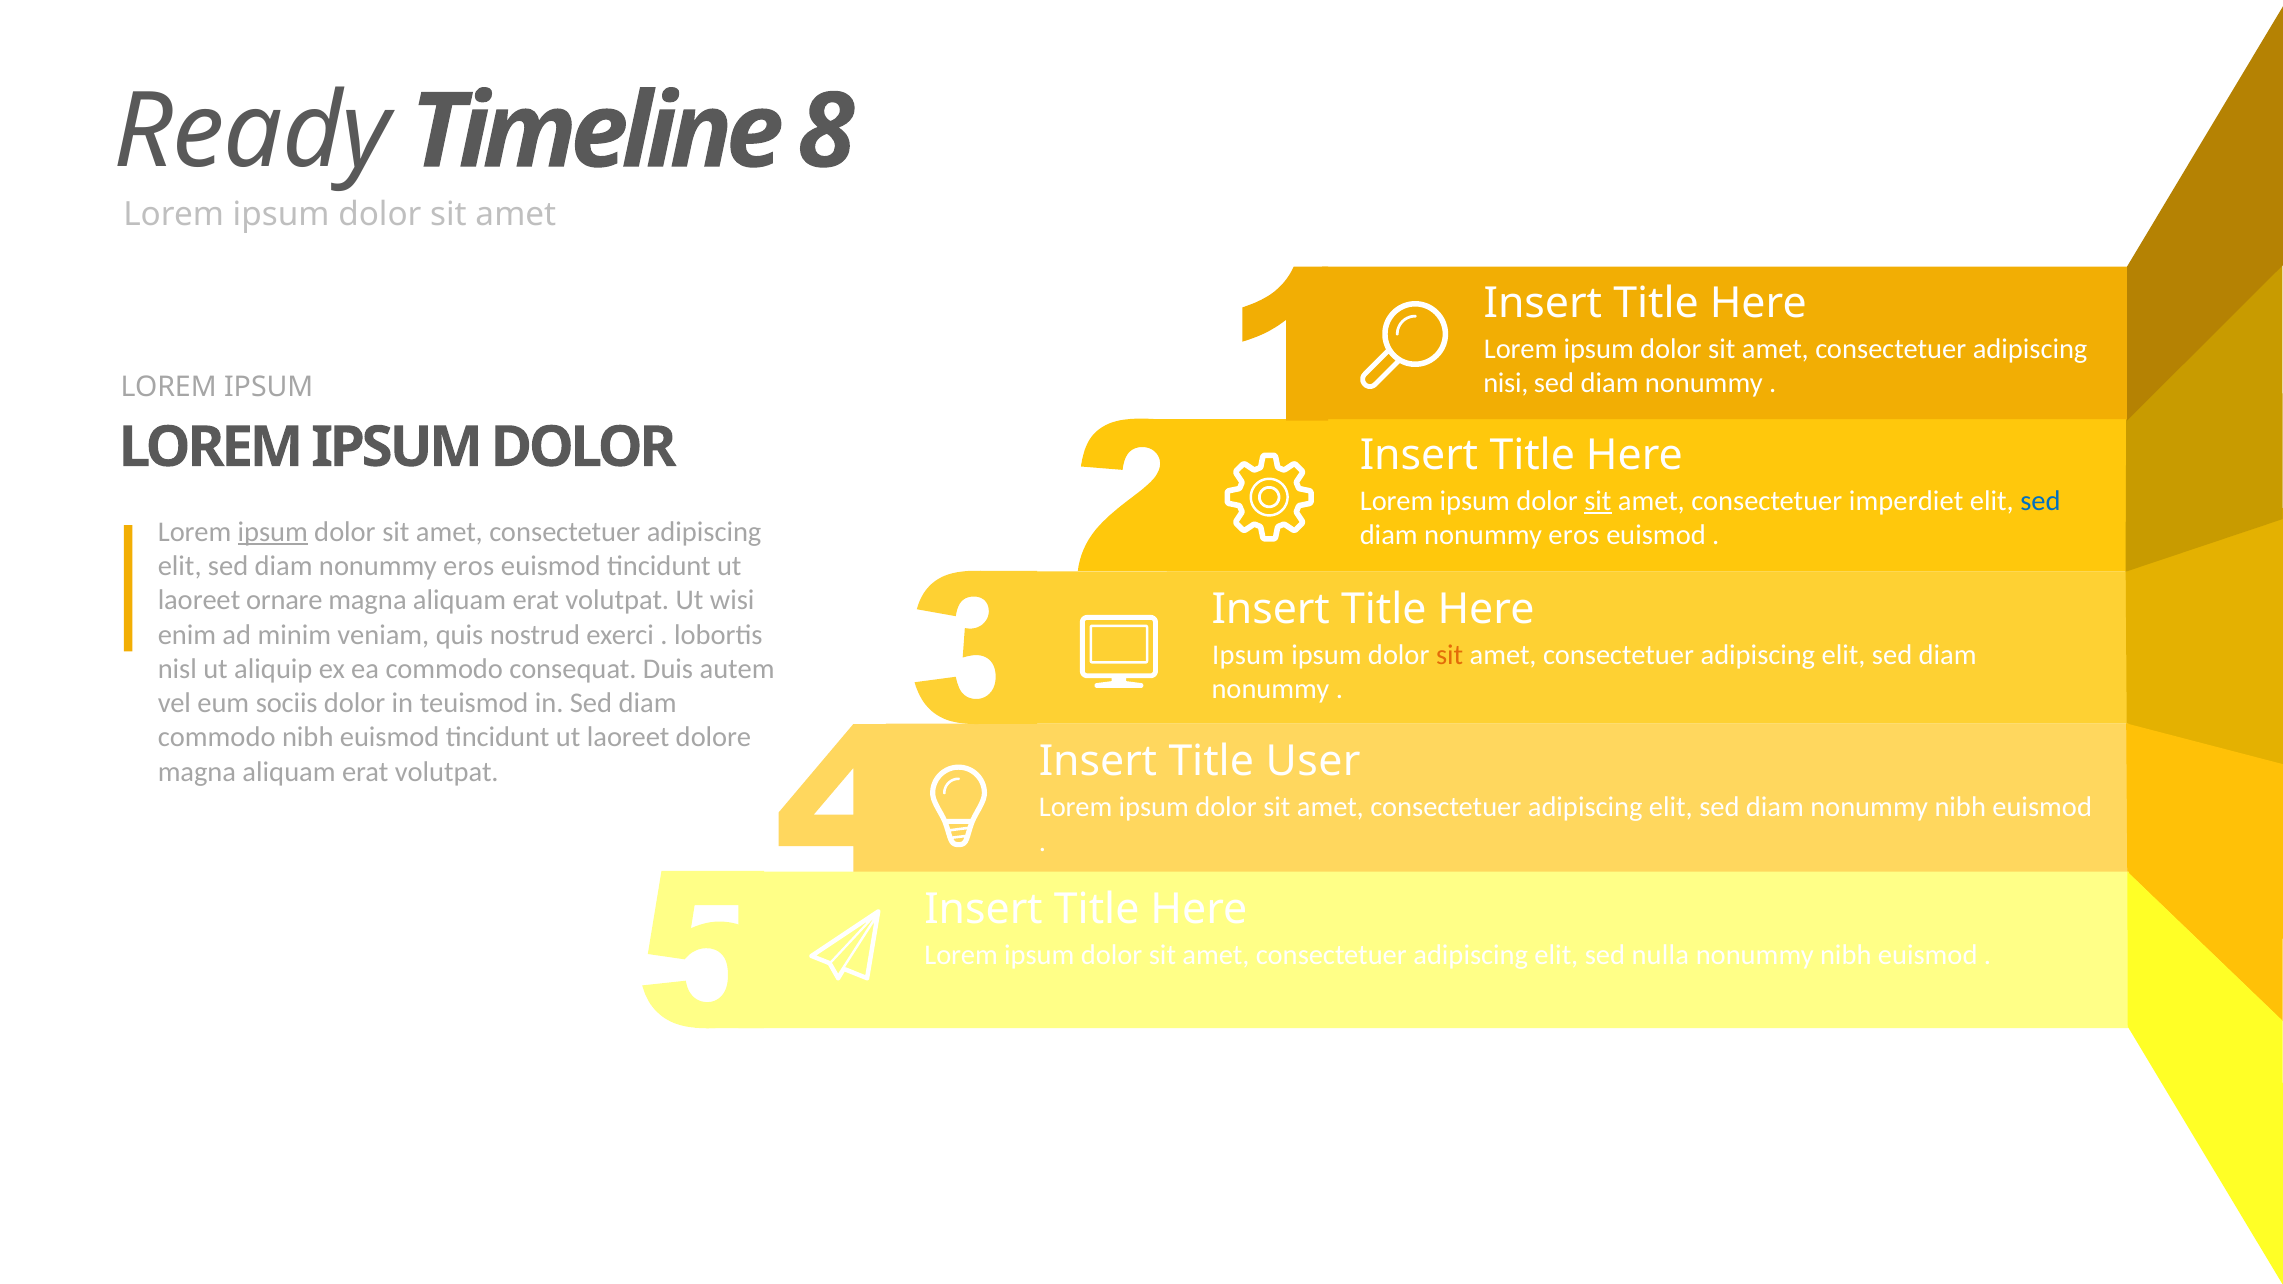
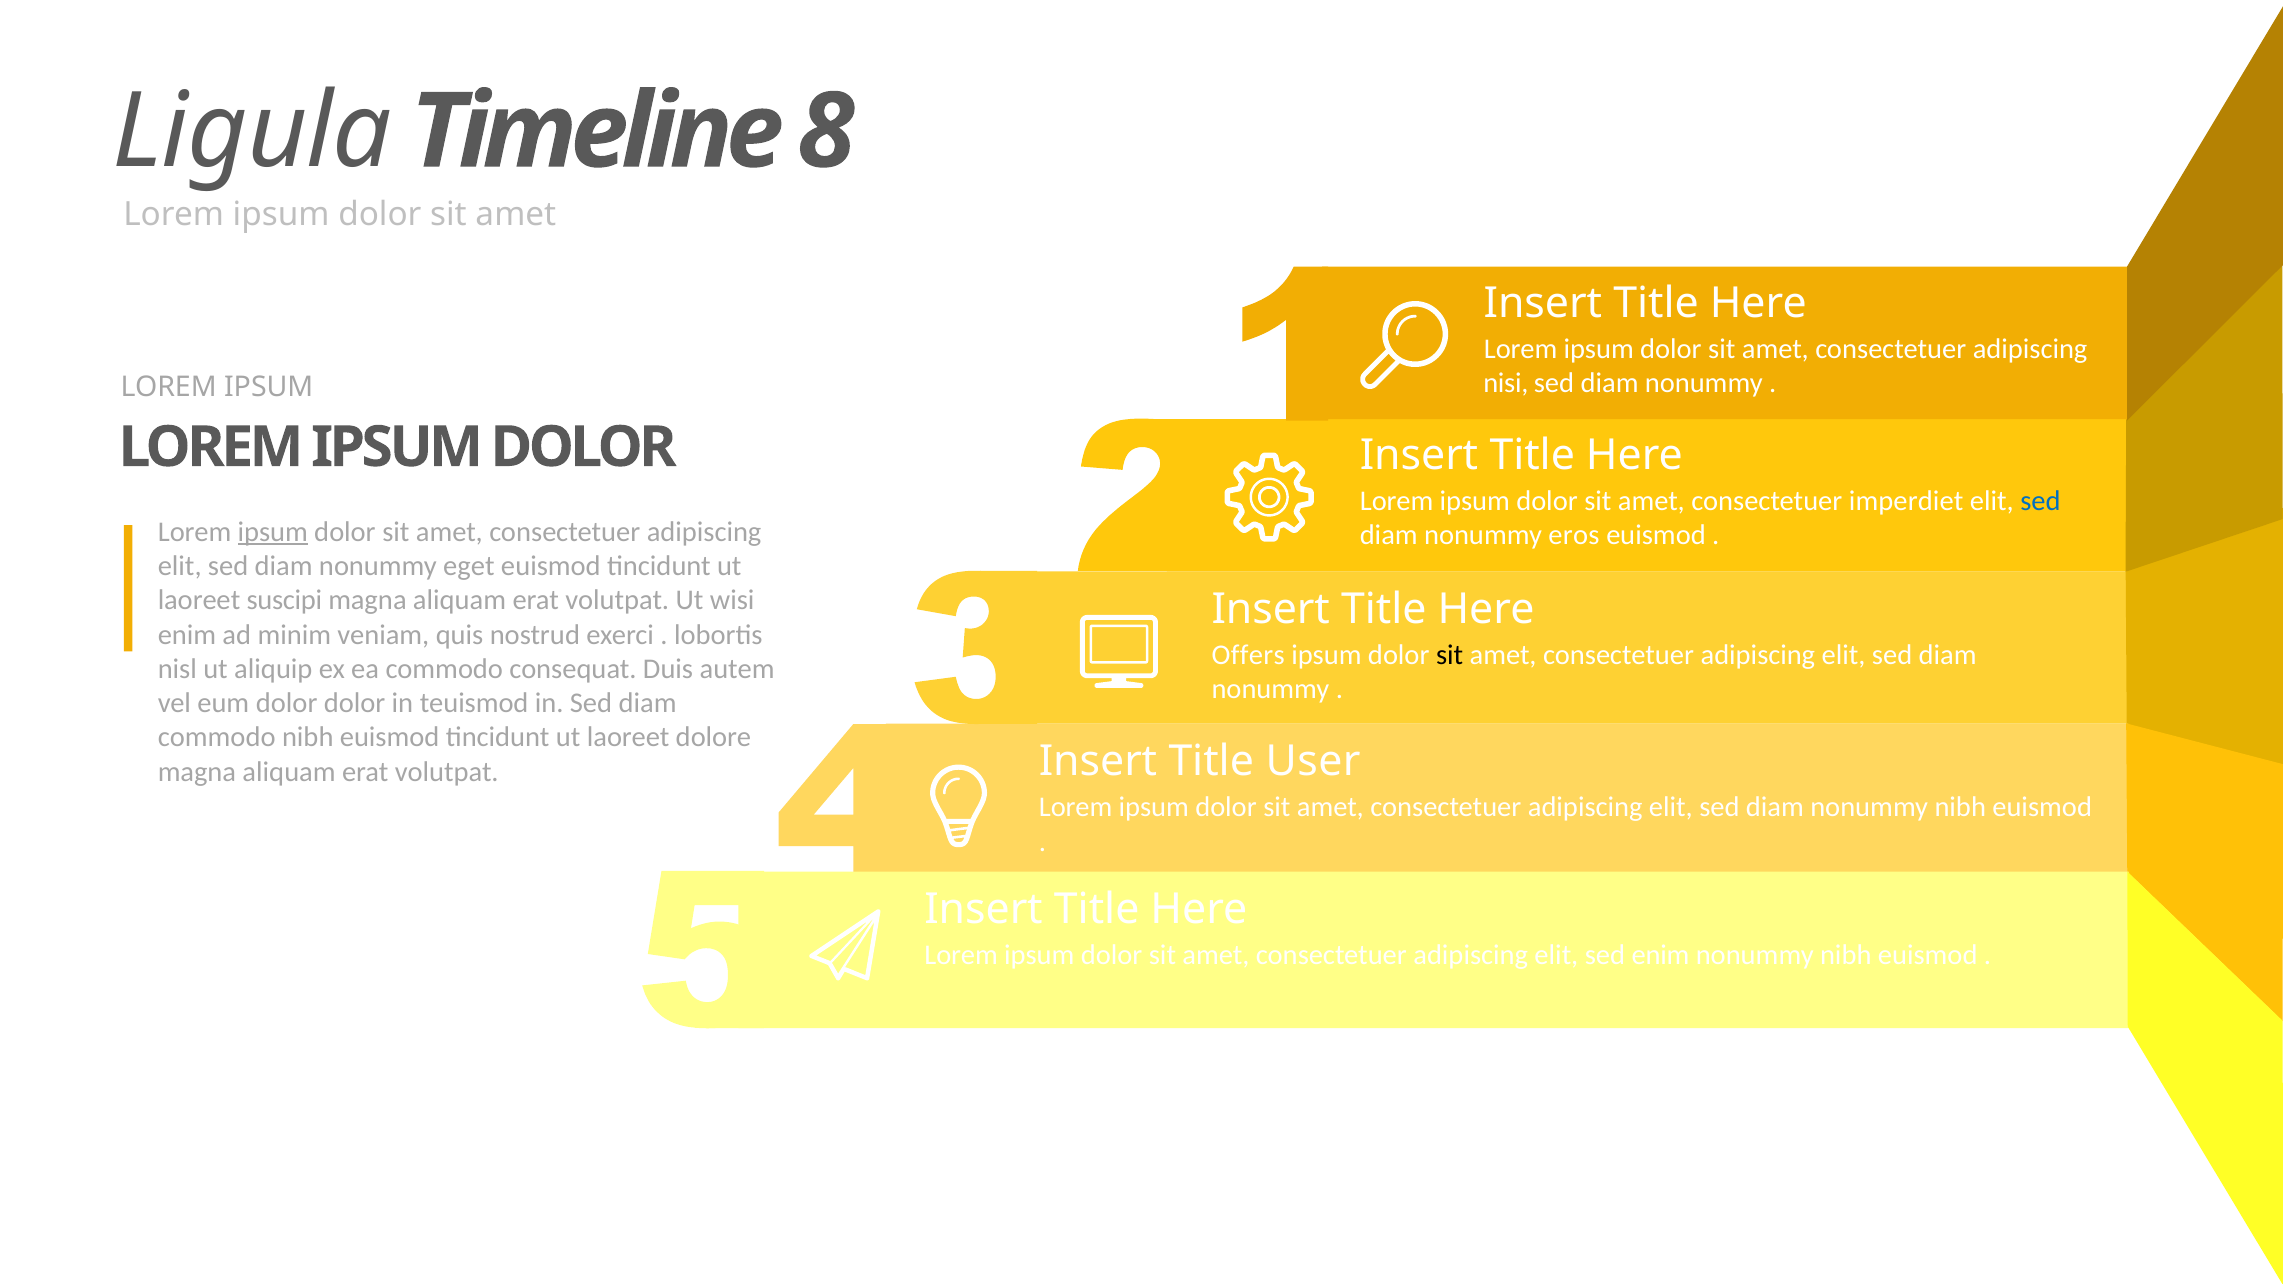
Ready: Ready -> Ligula (252, 132)
sit underline: present -> none (1598, 501)
eros: eros -> eget (469, 566)
ornare: ornare -> suscipi (284, 601)
Ipsum: Ipsum -> Offers (1248, 655)
sit colour: orange -> black (1450, 655)
eum sociis: sociis -> dolor (287, 703)
sed nulla: nulla -> enim (1661, 955)
